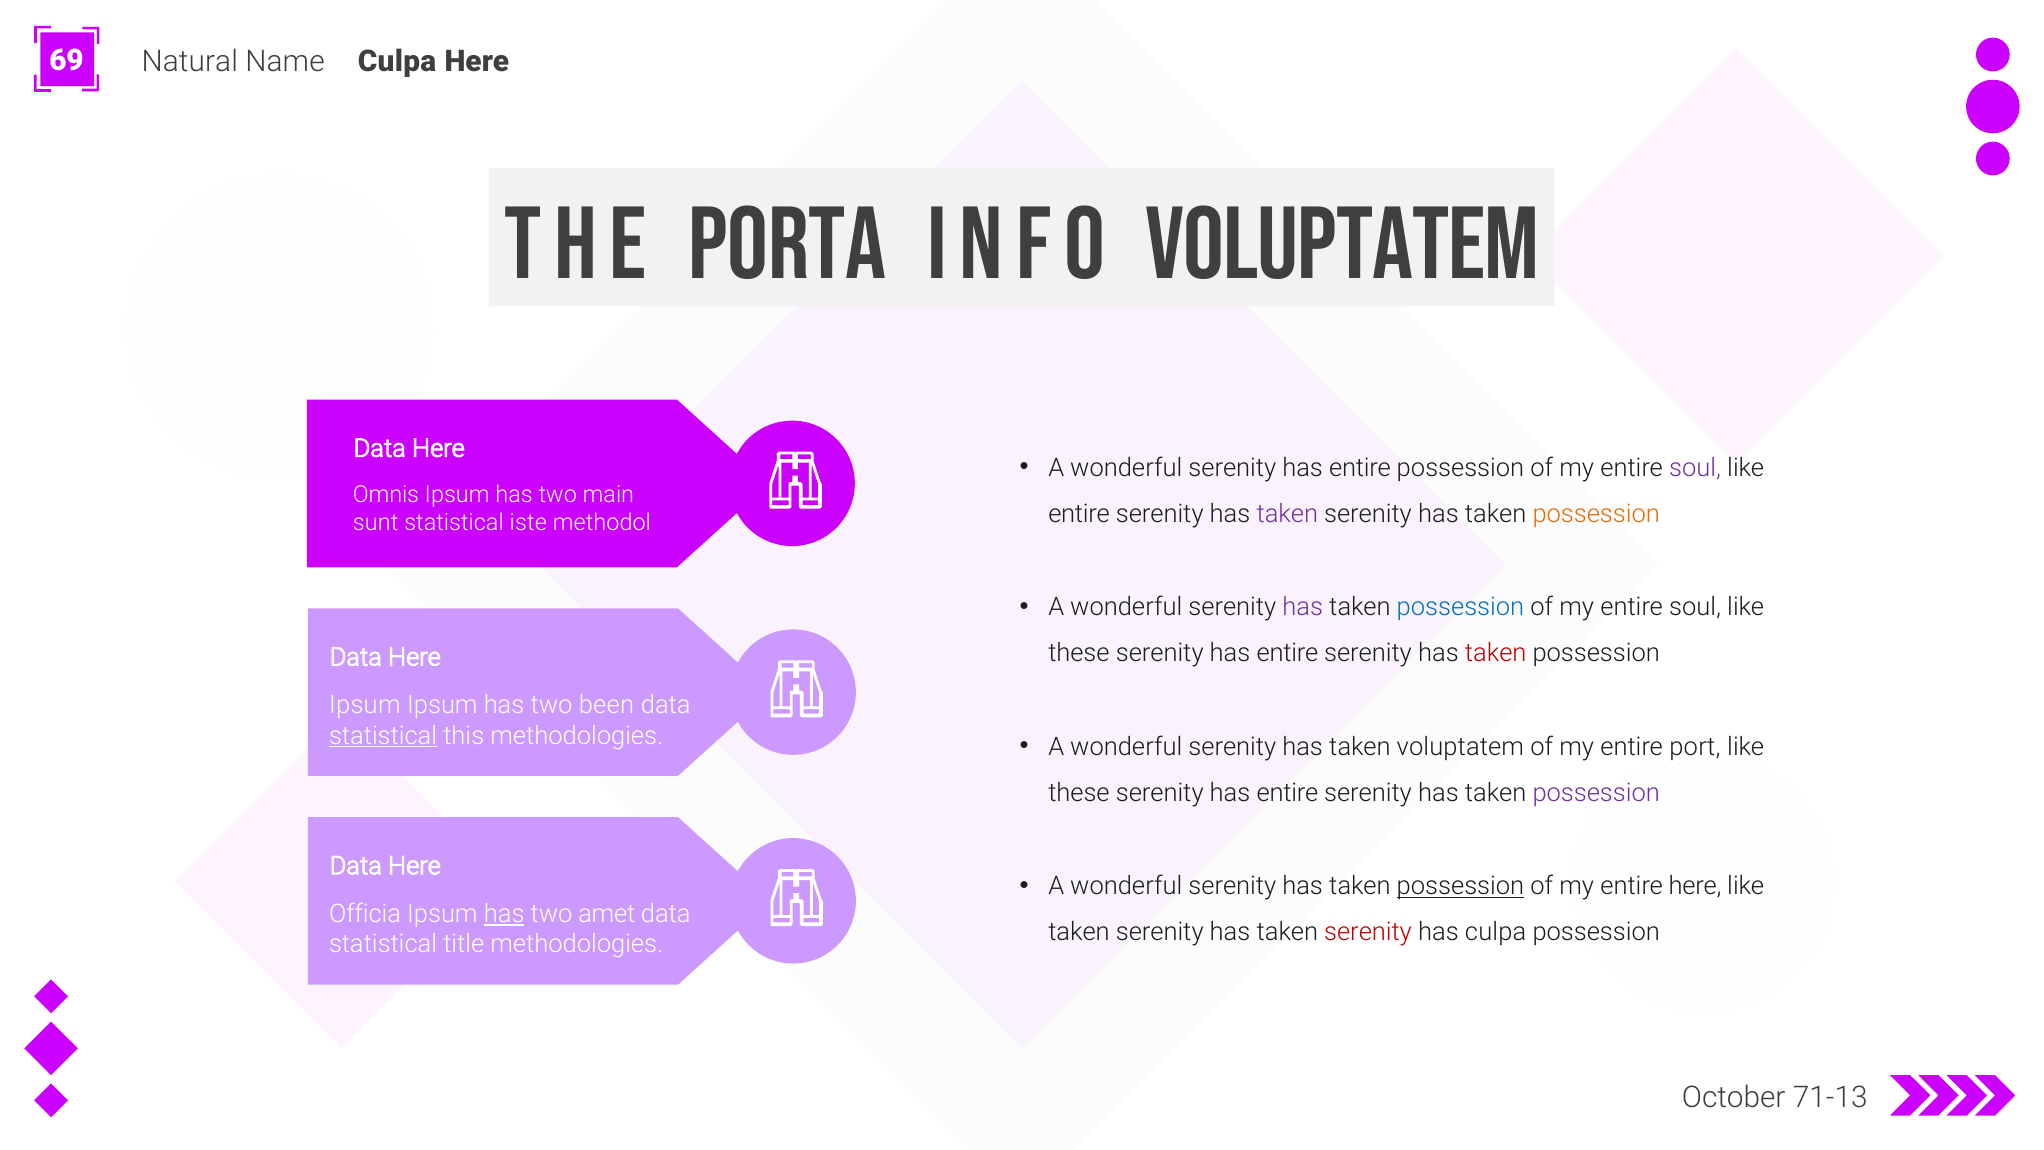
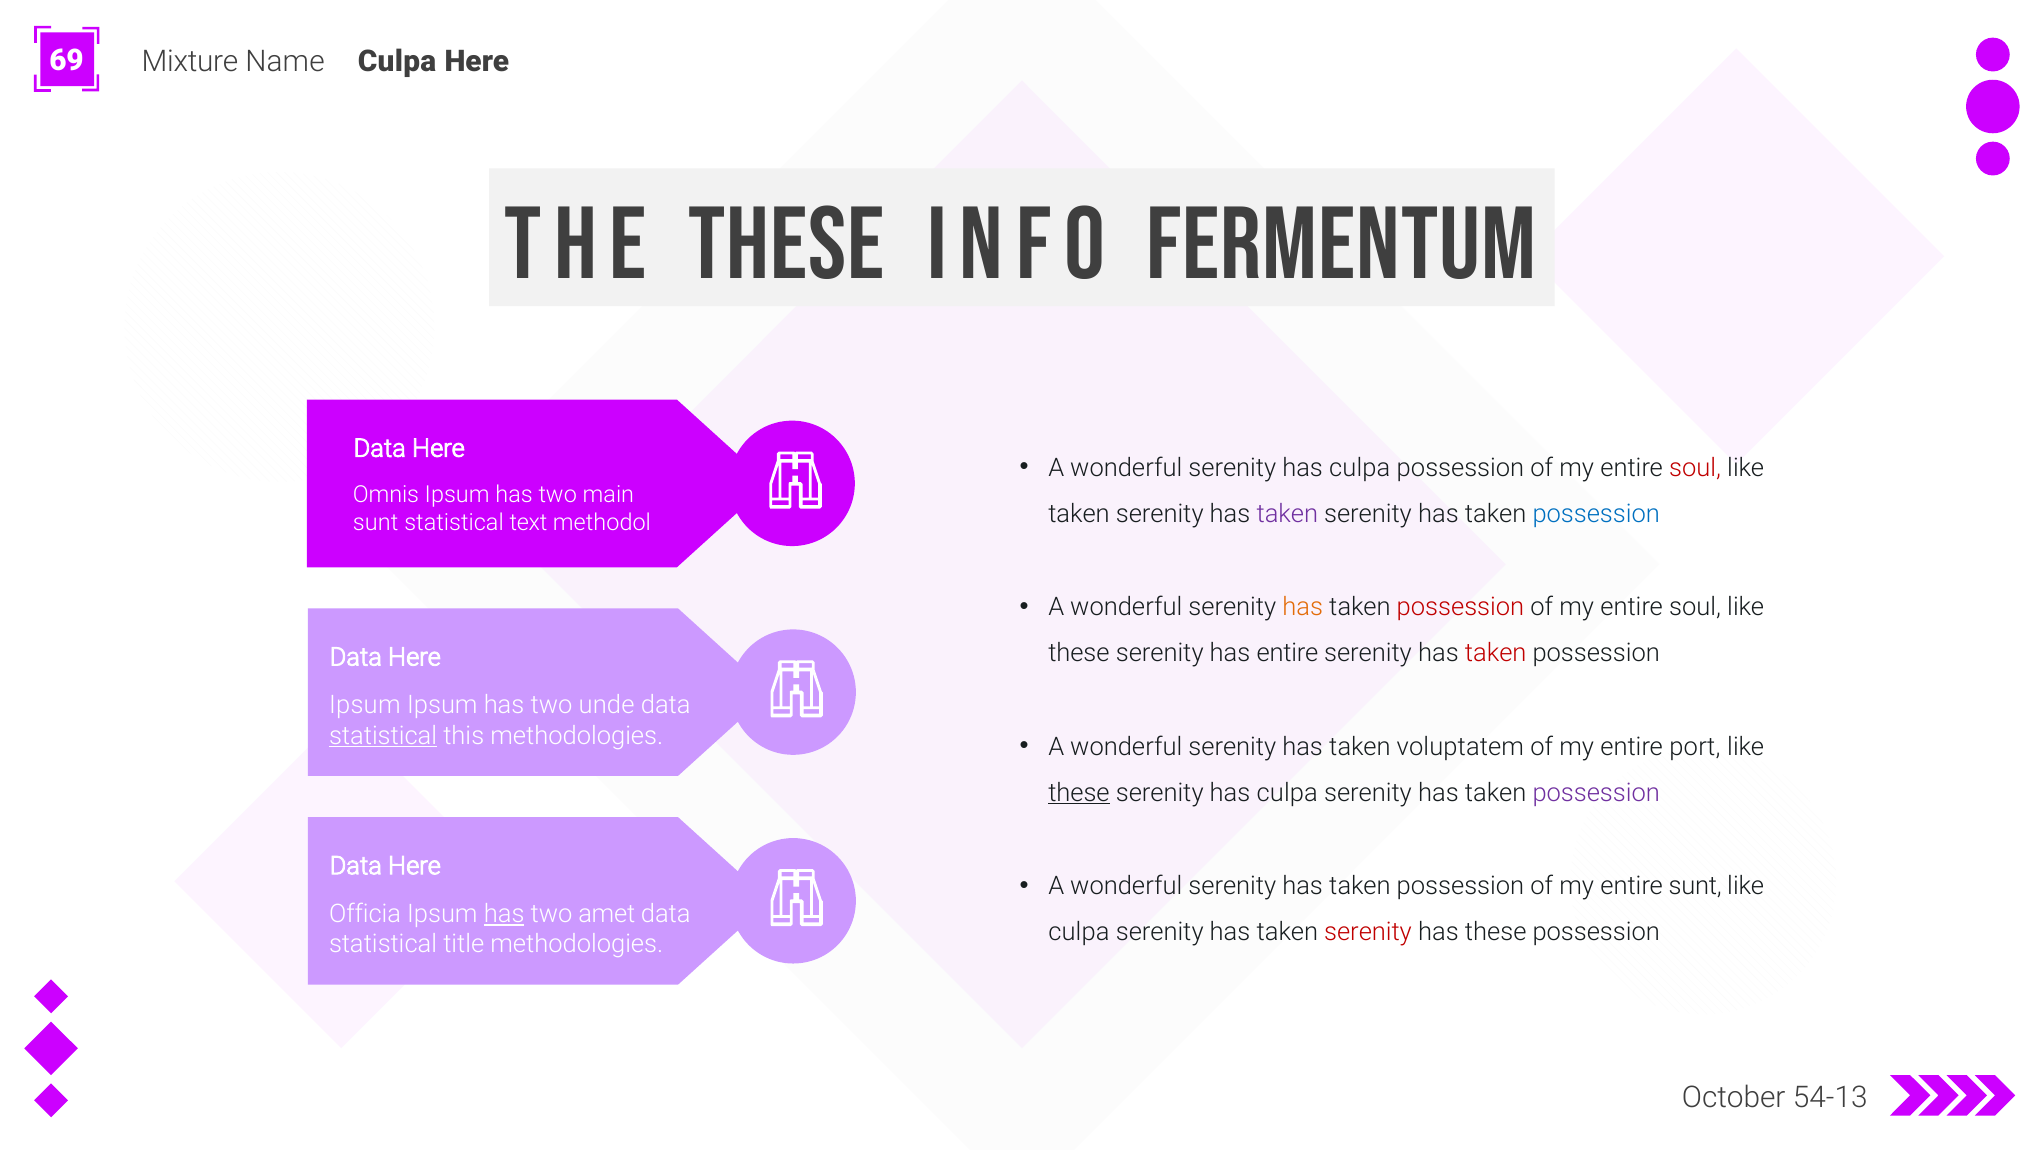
Natural: Natural -> Mixture (190, 61)
The porta: porta -> these (787, 244)
info voluptatem: voluptatem -> fermentum (1342, 244)
wonderful serenity has entire: entire -> culpa (1360, 468)
soul colour: purple -> red (1695, 468)
entire: entire -> taken (1079, 514)
possession colour: orange -> blue (1596, 514)
iste: iste -> text (528, 523)
has colour: purple -> orange (1303, 607)
possession colour: blue -> red (1460, 607)
been: been -> unde (607, 705)
these underline: none -> present (1079, 792)
entire: entire -> culpa (1287, 792)
possession underline: present -> none (1460, 886)
entire here: here -> sunt (1695, 886)
taken: taken -> culpa (1079, 932)
has culpa: culpa -> these (1496, 932)
71-13: 71-13 -> 54-13 (1830, 1097)
